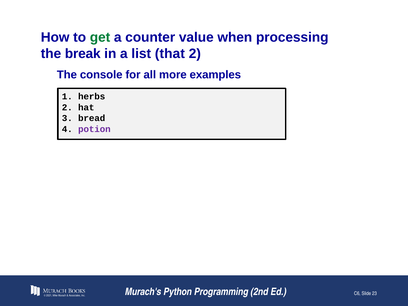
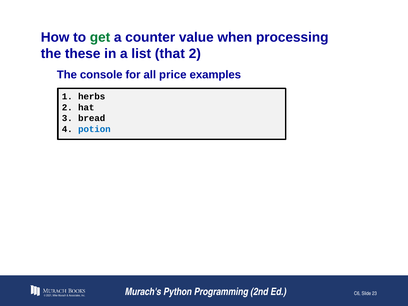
break: break -> these (83, 54)
more: more -> price (173, 75)
potion colour: purple -> blue (94, 129)
